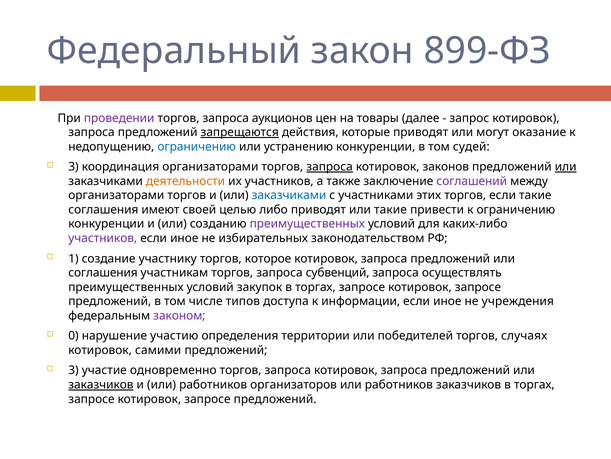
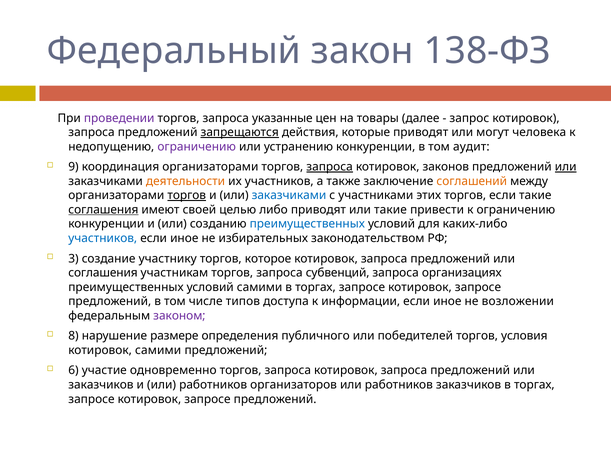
899-ФЗ: 899-ФЗ -> 138-ФЗ (487, 51)
аукционов: аукционов -> указанные (282, 118)
оказание: оказание -> человека (539, 132)
ограничению colour: blue -> purple (197, 146)
судей: судей -> аудит (471, 146)
3: 3 -> 9 (74, 167)
соглашений colour: purple -> orange (472, 181)
торгов underline: none -> present (187, 195)
соглашения underline: none -> present (103, 209)
преимущественных colour: purple -> blue (307, 224)
участников colour: purple -> blue (103, 238)
1: 1 -> 3 (74, 258)
осуществлять: осуществлять -> организациях (462, 272)
условий закупок: закупок -> самими (260, 287)
учреждения: учреждения -> возложении (518, 301)
0: 0 -> 8 (74, 335)
участию: участию -> размере (174, 335)
территории: территории -> публичного (316, 335)
случаях: случаях -> условия (524, 335)
3: 3 -> 6 (74, 370)
заказчиков underline: present -> none (101, 384)
